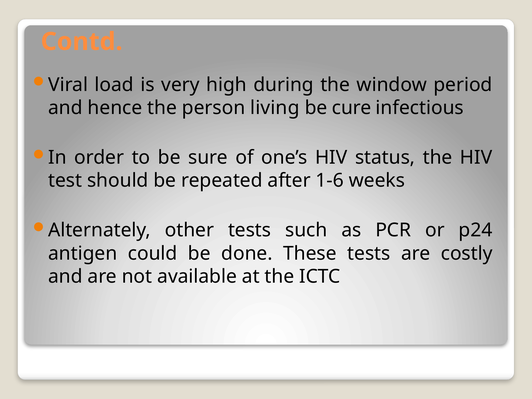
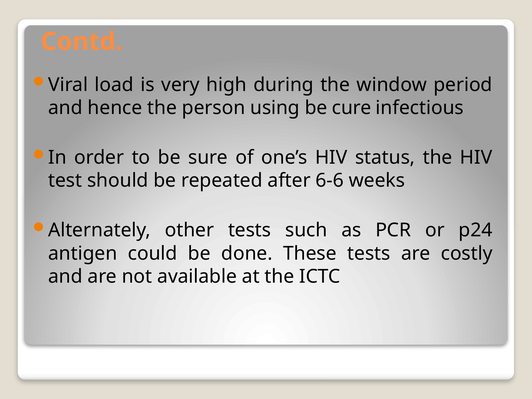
living: living -> using (275, 108)
1-6: 1-6 -> 6-6 (330, 181)
